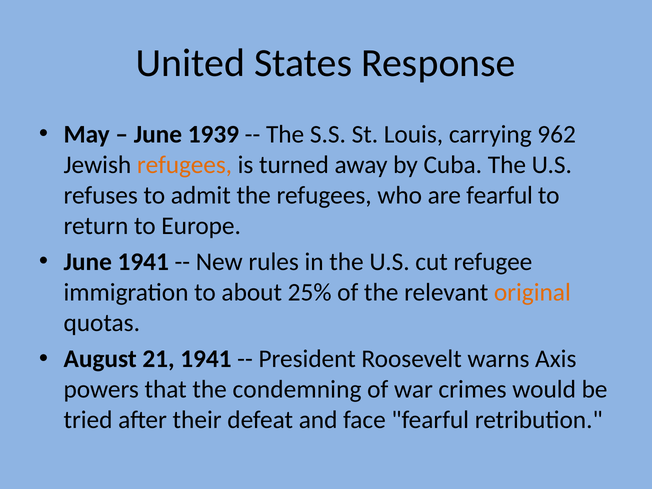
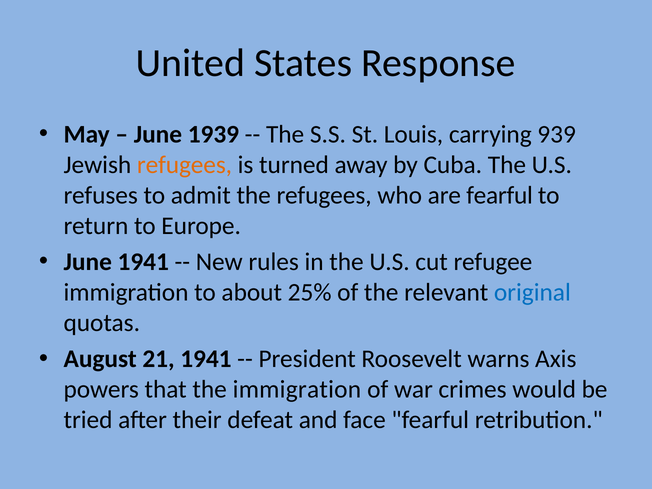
962: 962 -> 939 (557, 134)
original colour: orange -> blue (532, 292)
the condemning: condemning -> immigration (297, 390)
